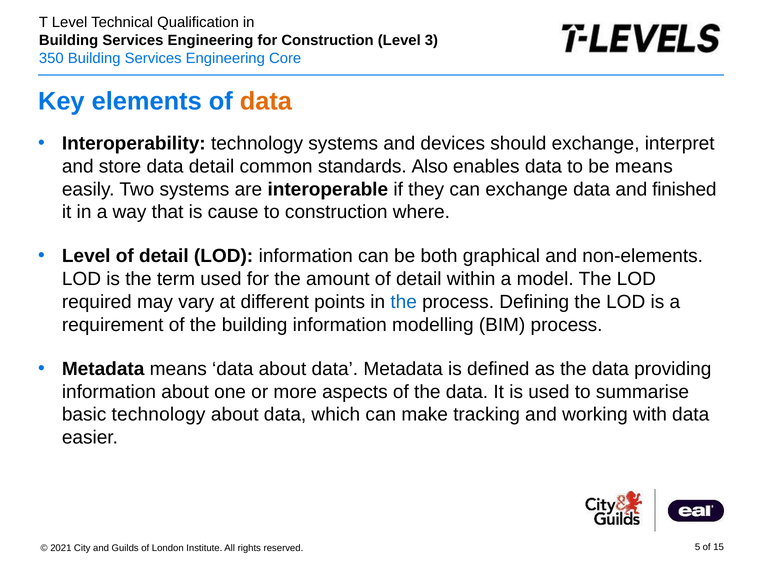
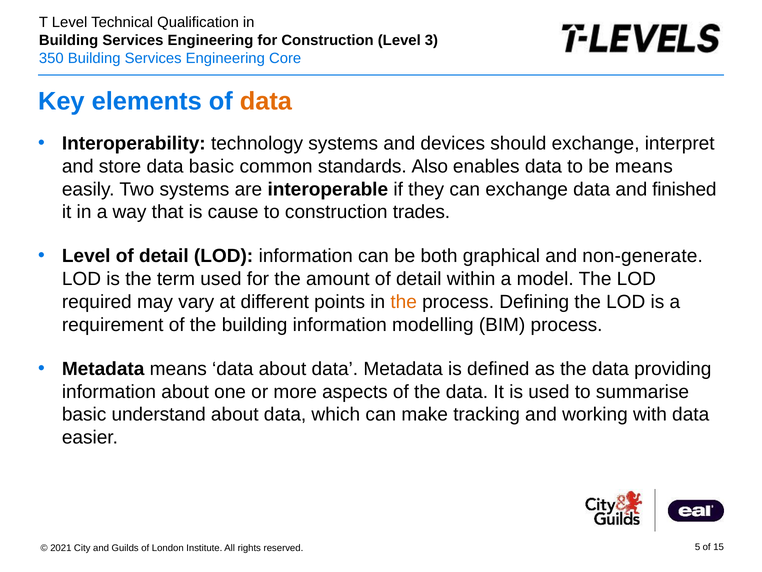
data detail: detail -> basic (211, 166)
where: where -> trades (421, 212)
non-elements: non-elements -> non-generate (643, 256)
the colour: blue -> orange (404, 302)
basic technology: technology -> understand (159, 414)
